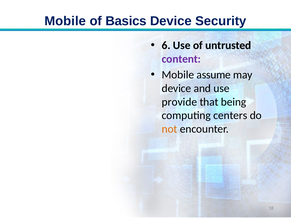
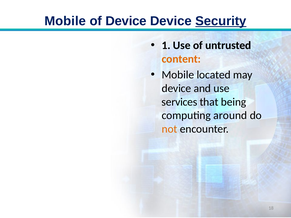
of Basics: Basics -> Device (126, 21)
Security underline: none -> present (221, 21)
6: 6 -> 1 (166, 45)
content colour: purple -> orange (181, 59)
assume: assume -> located (214, 75)
provide: provide -> services (179, 102)
centers: centers -> around (230, 116)
